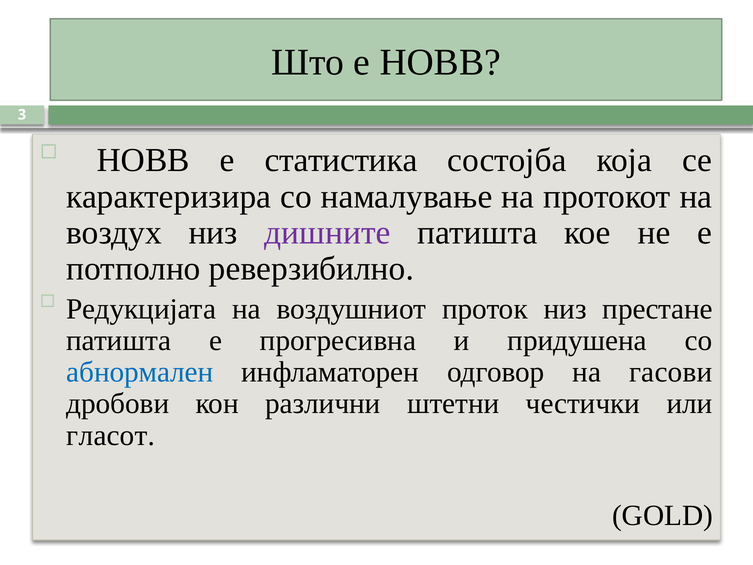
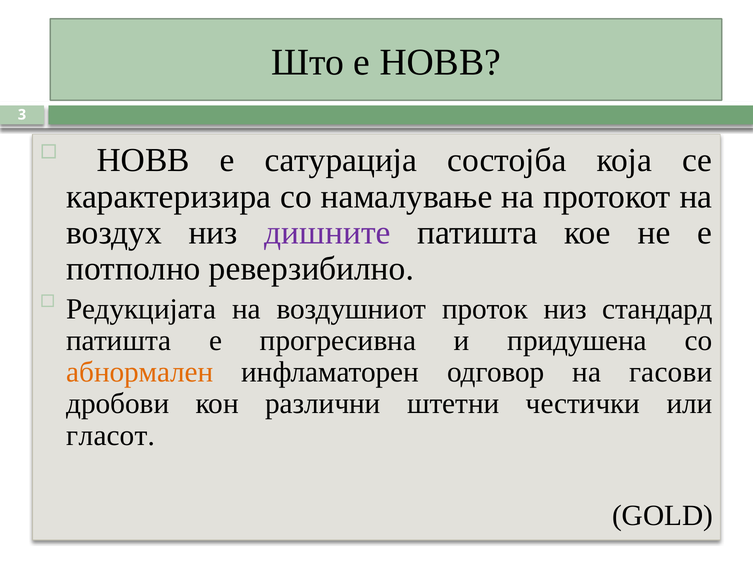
статистика: статистика -> сатурација (341, 160)
престане: престане -> стандард (658, 309)
абнормален colour: blue -> orange (140, 372)
